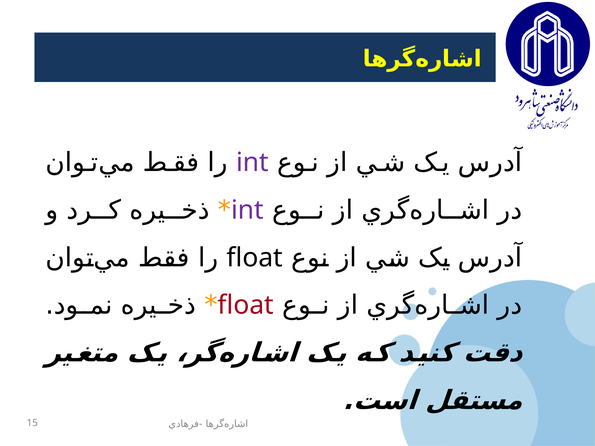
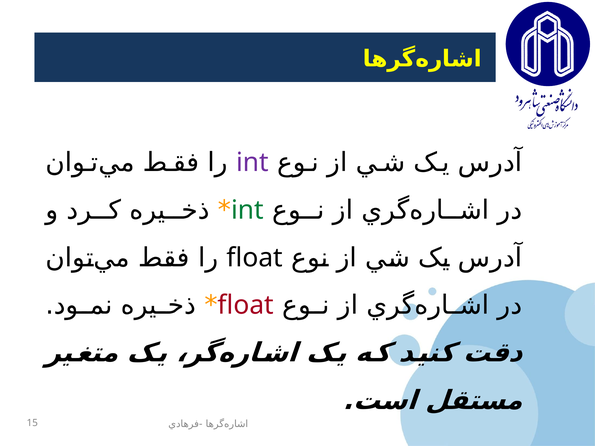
int colour: purple -> green (248, 210)
